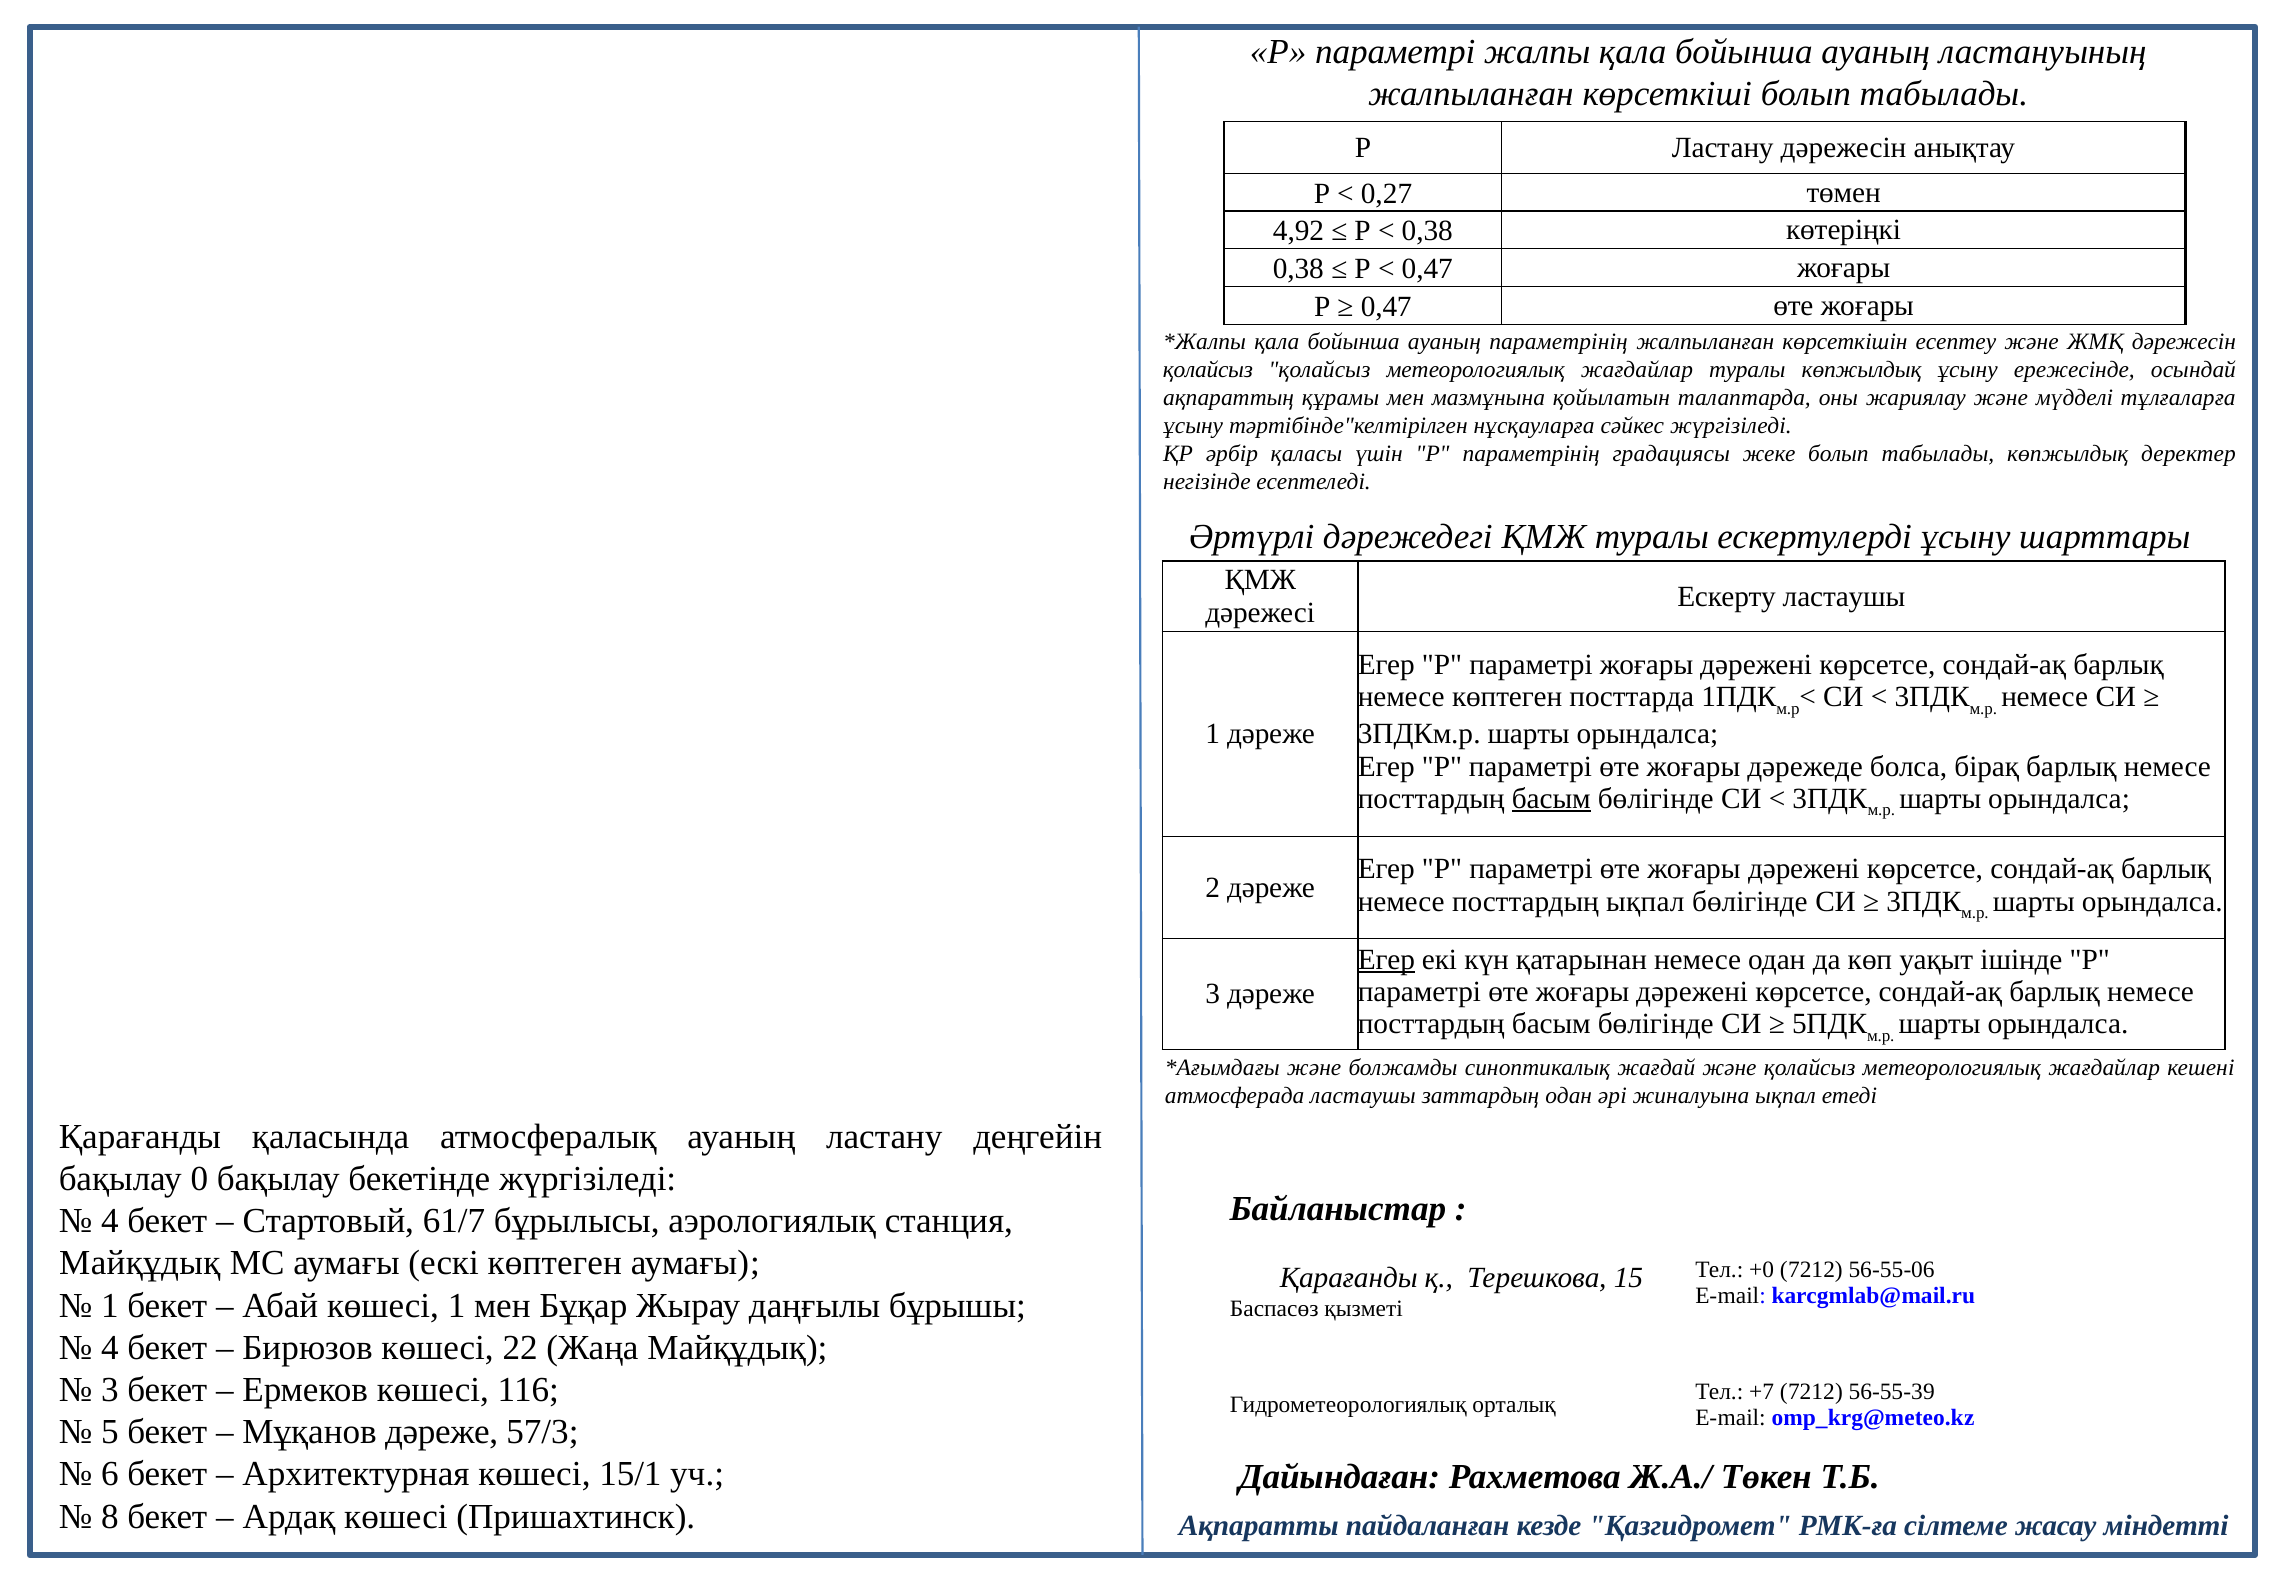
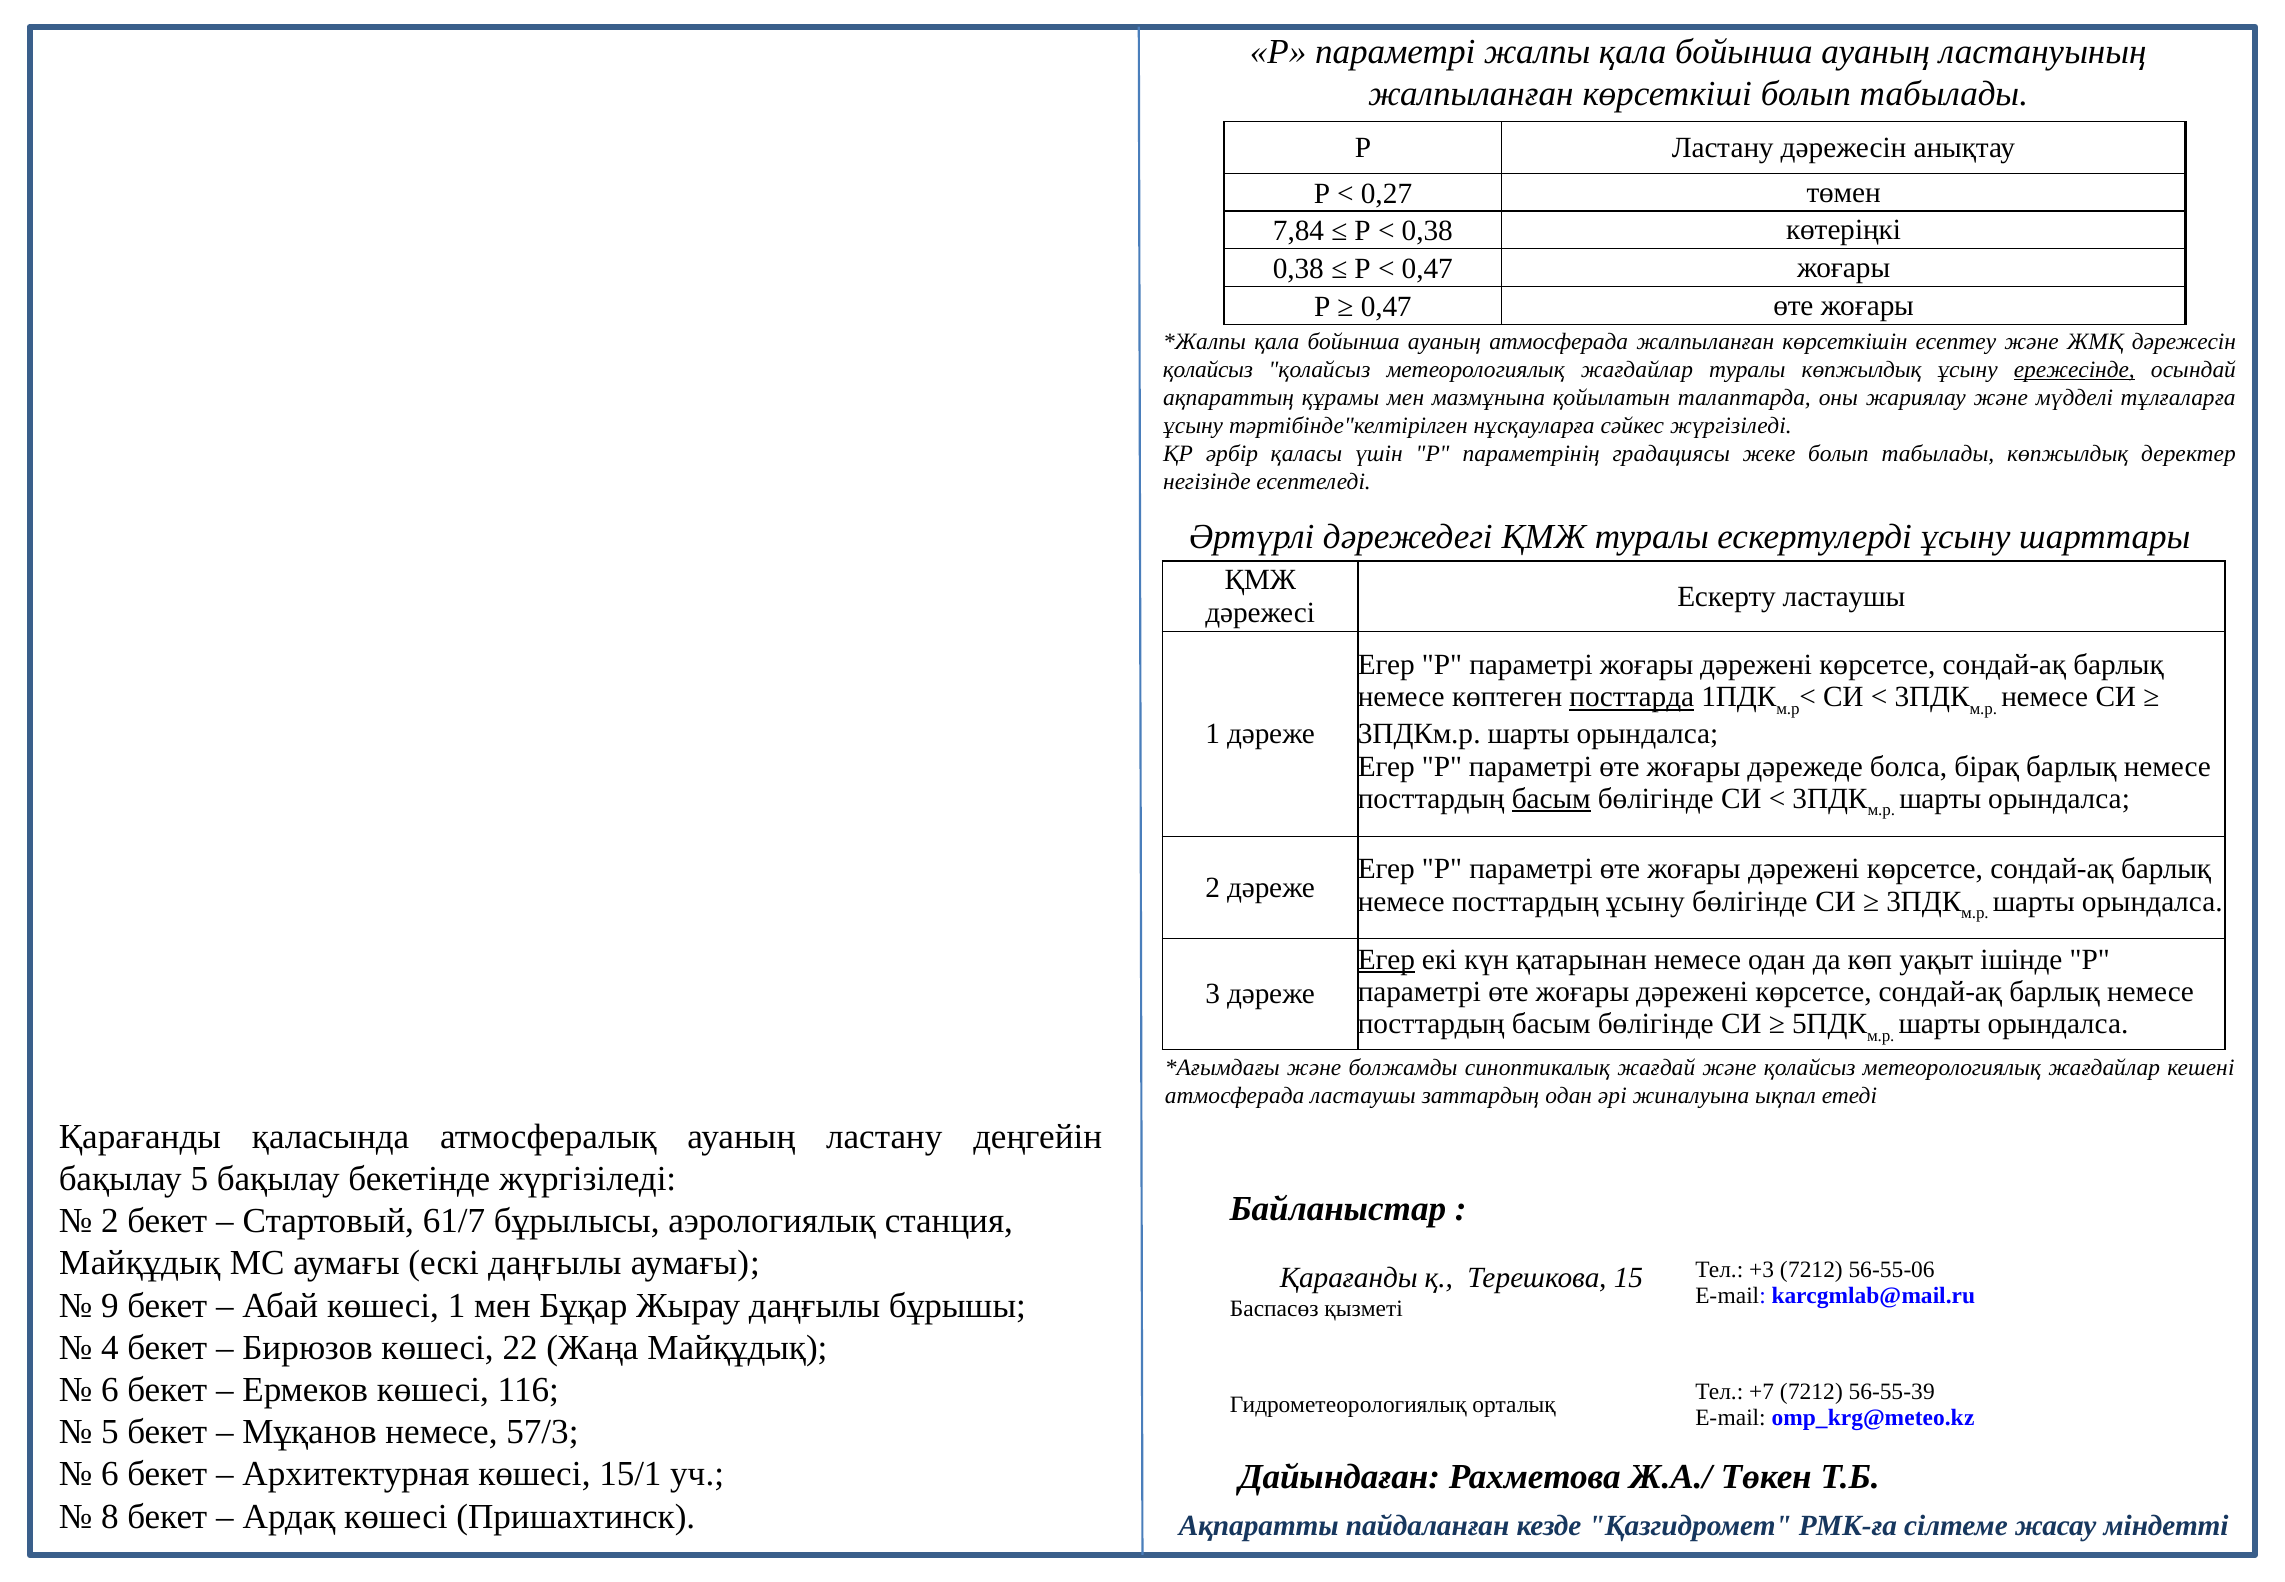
4,92: 4,92 -> 7,84 (1298, 231)
ауаның параметрінің: параметрінің -> атмосферада (1559, 342)
ережесінде underline: none -> present (2074, 370)
посттарда underline: none -> present (1632, 697)
посттардың ықпал: ықпал -> ұсыну (1645, 901)
бақылау 0: 0 -> 5 (199, 1179)
4: 4 -> 2 (110, 1221)
ескі көптеген: көптеген -> даңғылы (555, 1263)
+0: +0 -> +3 (1762, 1270)
1: 1 -> 9 (110, 1305)
3: 3 -> 6 (110, 1390)
Мұқанов дәреже: дәреже -> немесе (441, 1432)
